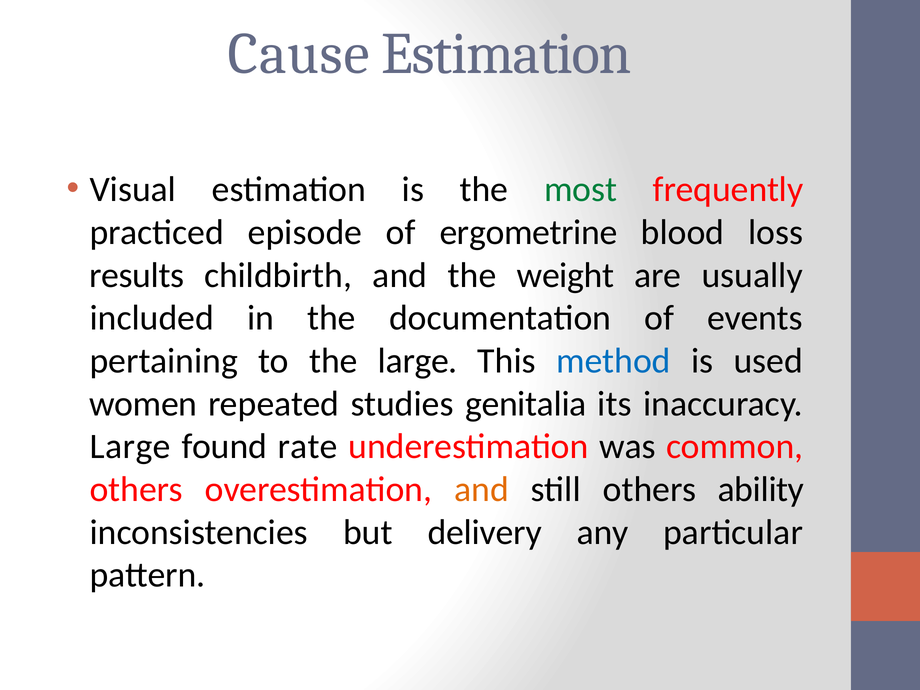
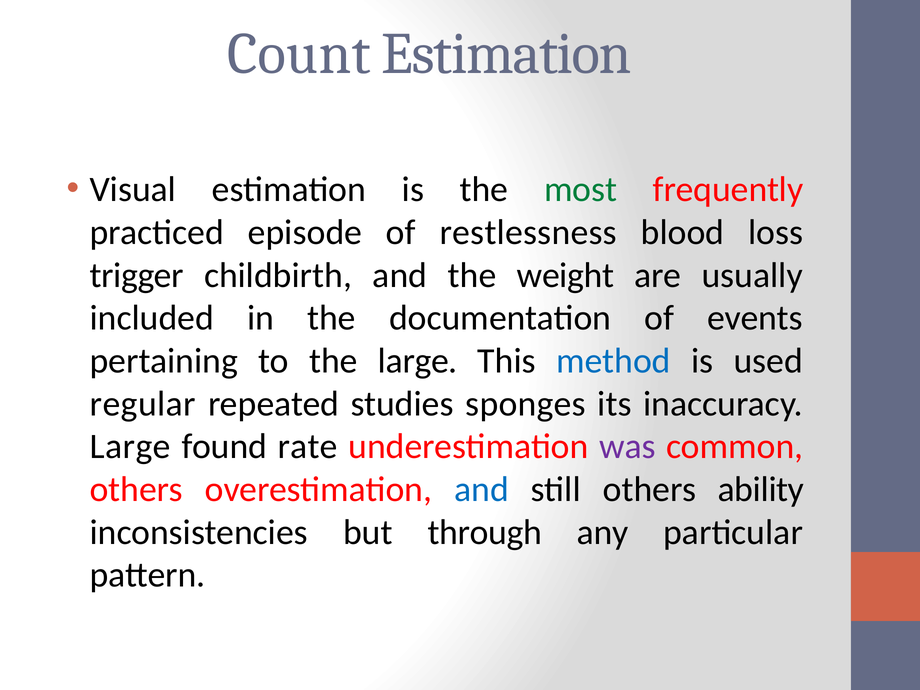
Cause: Cause -> Count (299, 54)
ergometrine: ergometrine -> restlessness (528, 232)
results: results -> trigger (137, 275)
women: women -> regular (143, 404)
genitalia: genitalia -> sponges (526, 404)
was colour: black -> purple (627, 447)
and colour: orange -> blue (482, 489)
delivery: delivery -> through (485, 532)
